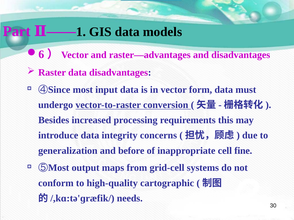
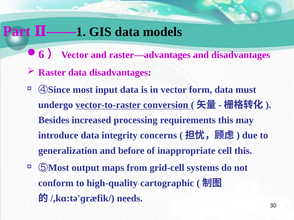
cell fine: fine -> this (243, 151)
